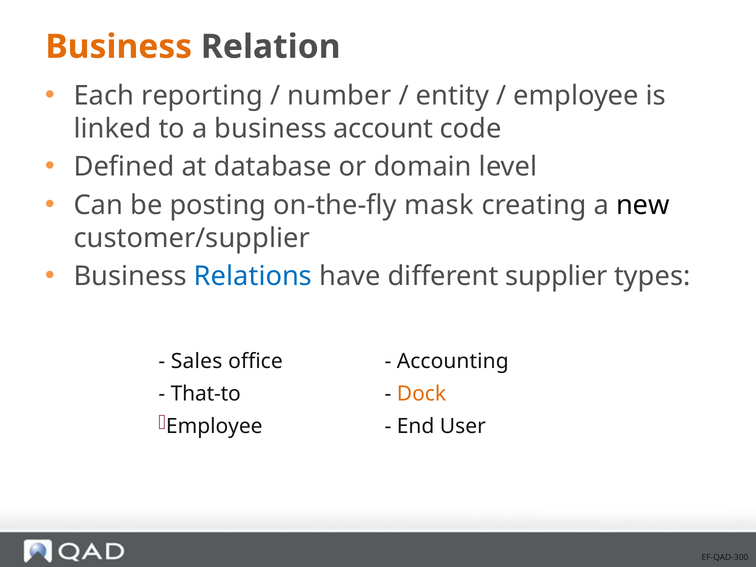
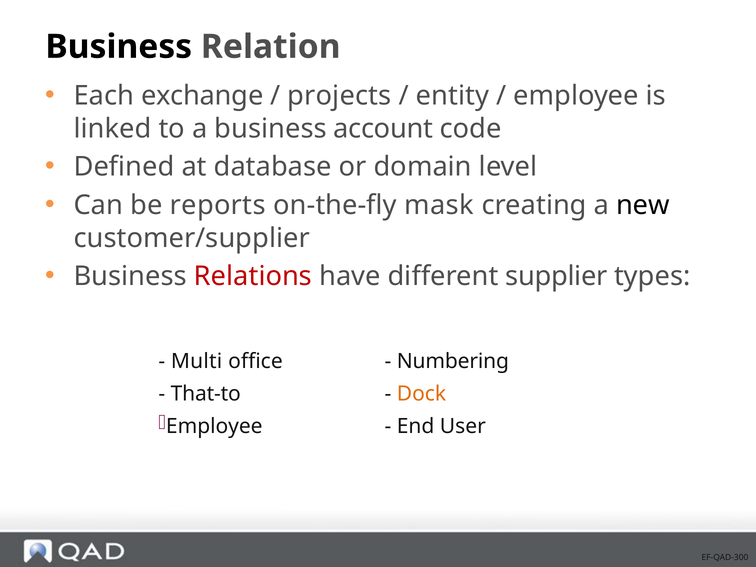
Business colour: orange -> black (119, 47)
reporting: reporting -> exchange (202, 96)
number: number -> projects (339, 96)
posting: posting -> reports (218, 205)
Relations colour: blue -> red (253, 276)
Sales: Sales -> Multi (197, 362)
Accounting: Accounting -> Numbering (453, 362)
